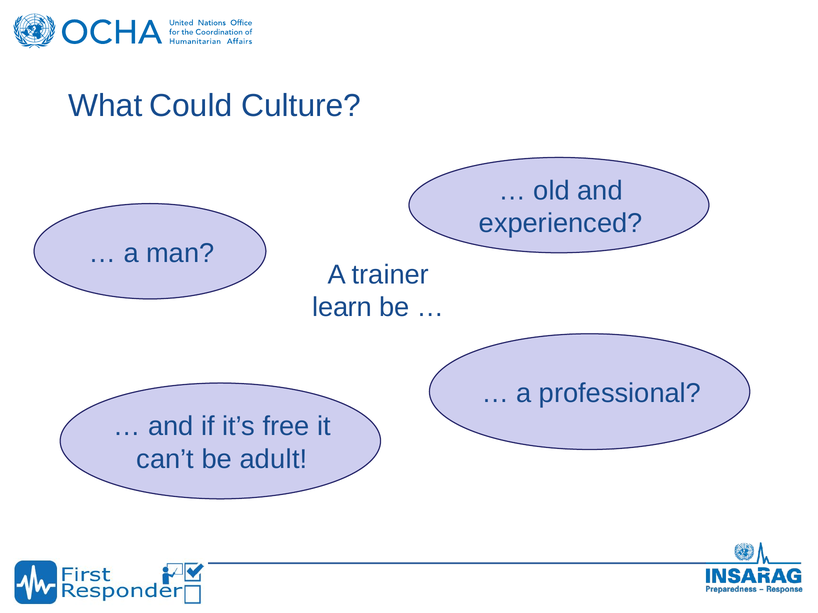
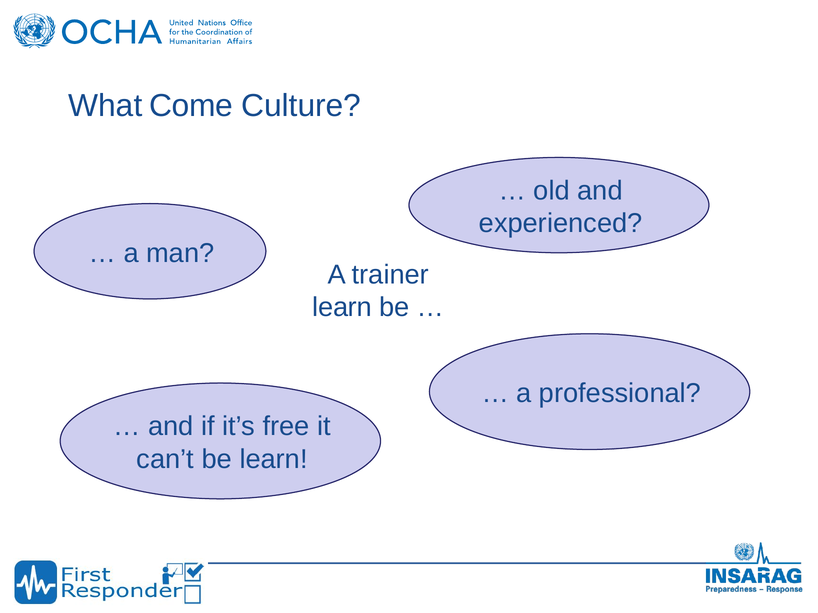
Could: Could -> Come (191, 106)
be adult: adult -> learn (274, 460)
